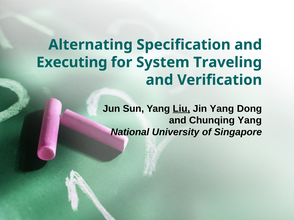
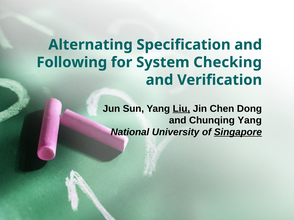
Executing: Executing -> Following (72, 62)
Traveling: Traveling -> Checking (228, 62)
Jin Yang: Yang -> Chen (222, 109)
Singapore underline: none -> present (238, 132)
